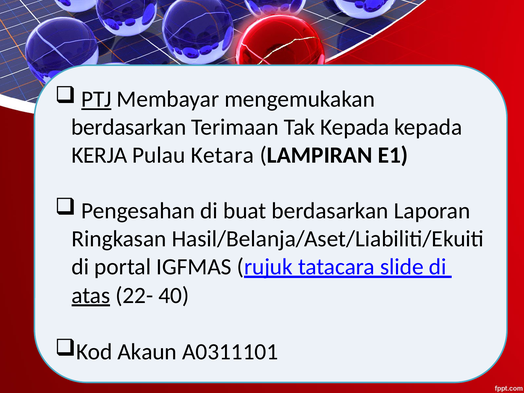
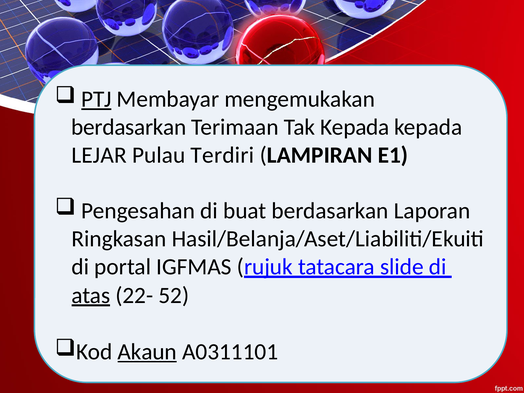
KERJA: KERJA -> LEJAR (99, 155)
Ketara: Ketara -> Terdiri (222, 155)
40: 40 -> 52 (174, 295)
Akaun underline: none -> present (147, 352)
